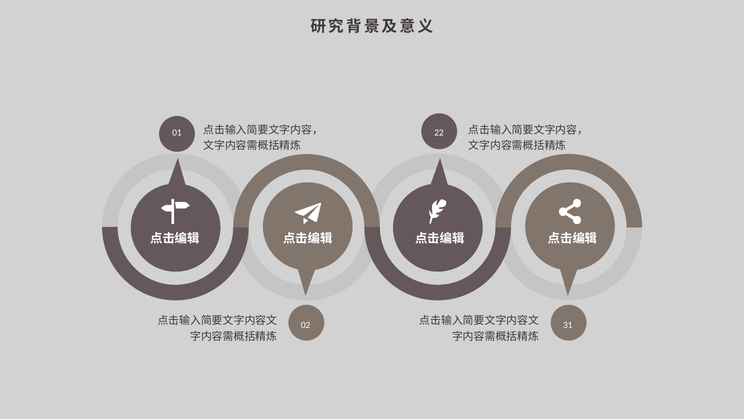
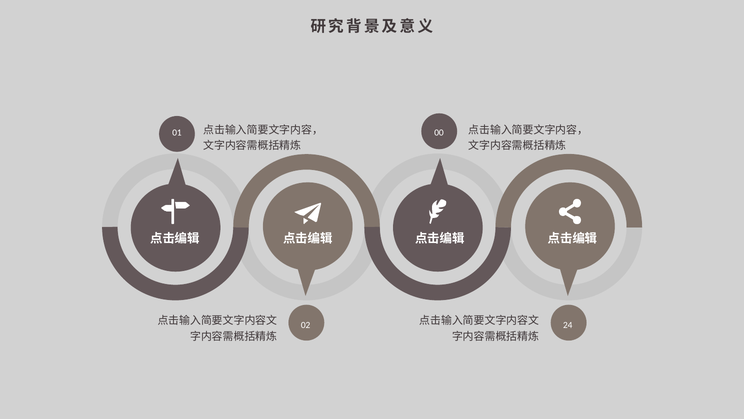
22: 22 -> 00 (439, 132)
31: 31 -> 24 (568, 325)
